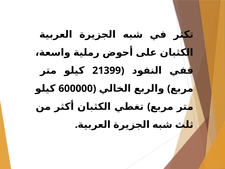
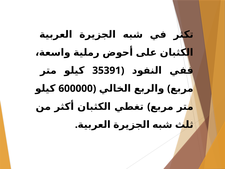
21399: 21399 -> 35391 (107, 70)
